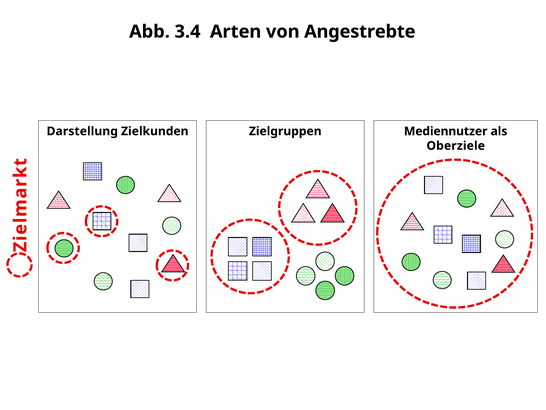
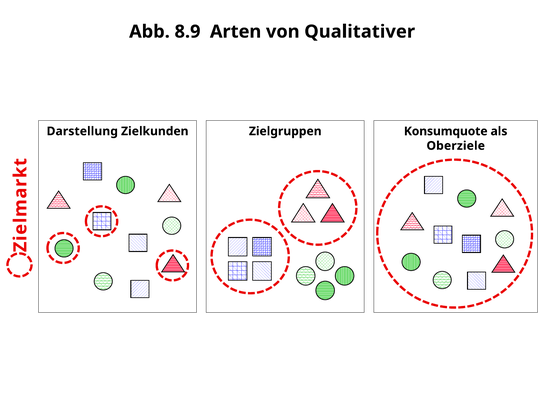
3.4: 3.4 -> 8.9 (188, 32)
Angestrebte: Angestrebte -> Qualitativer (360, 32)
Mediennutzer: Mediennutzer -> Konsumquote (446, 131)
